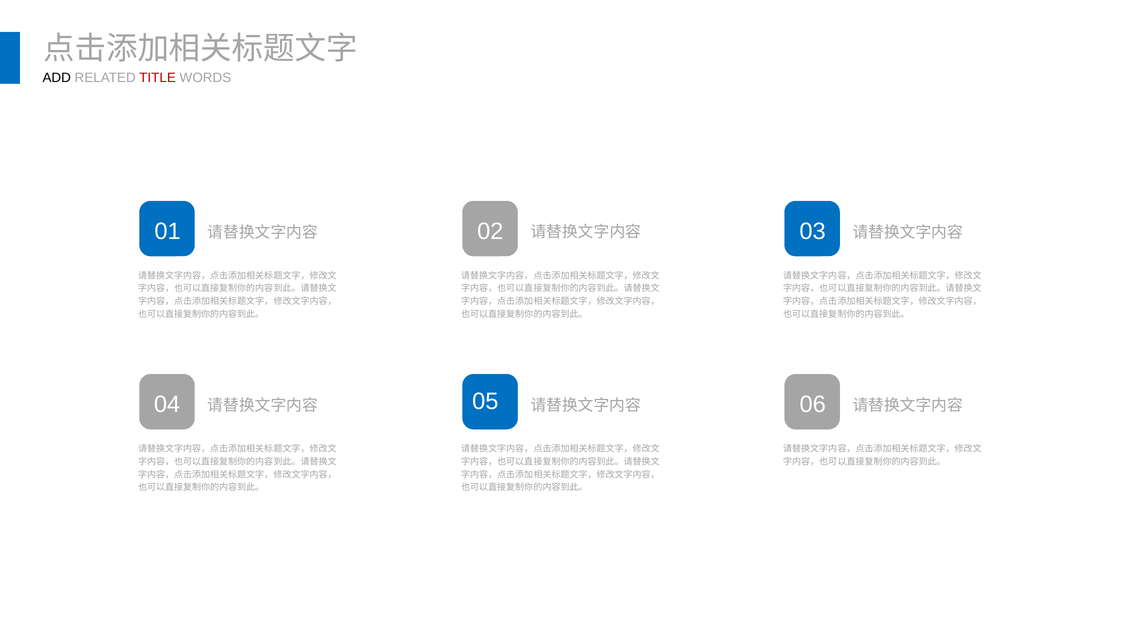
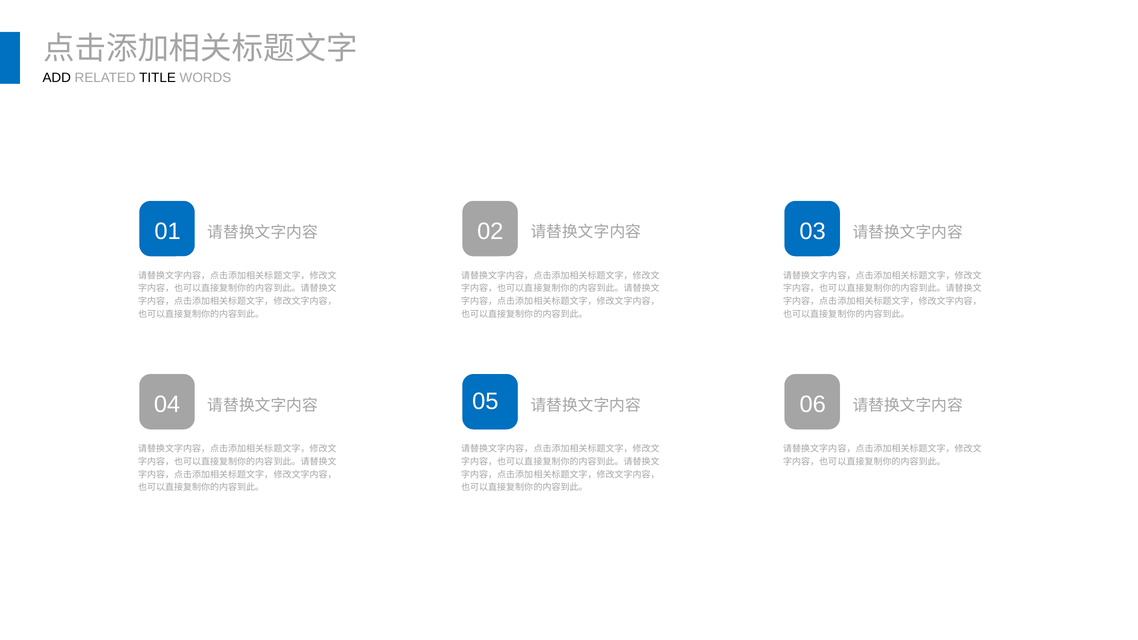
TITLE colour: red -> black (158, 78)
